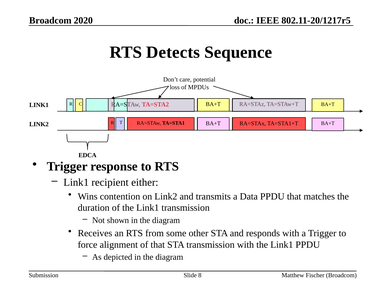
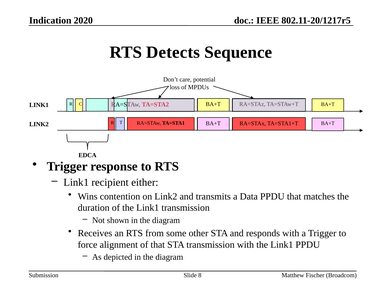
Broadcom: Broadcom -> Indication (50, 20)
